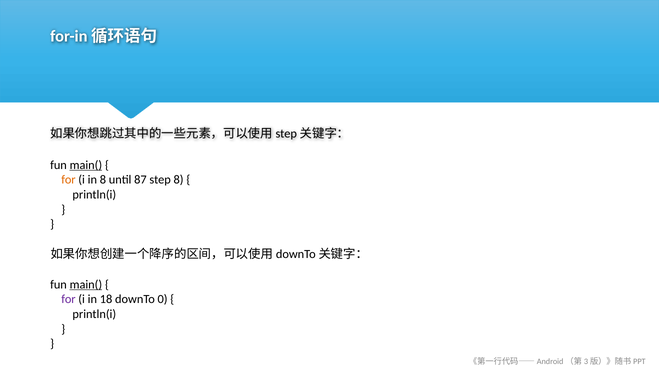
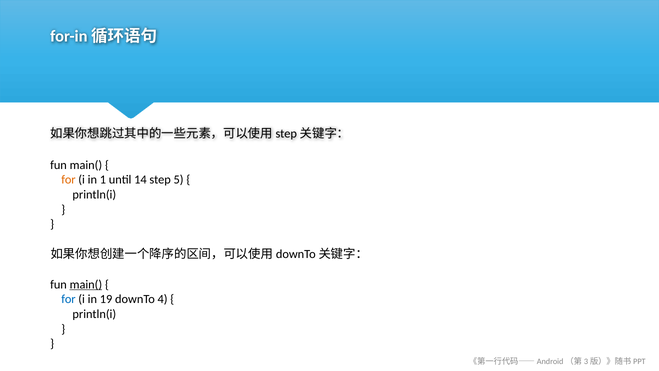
main( underline: present -> none (86, 165)
in 8: 8 -> 1 (103, 180)
87: 87 -> 14 (140, 180)
step 8: 8 -> 5 (179, 180)
for colour: purple -> blue (68, 299)
18: 18 -> 19 (106, 299)
0: 0 -> 4 (163, 299)
